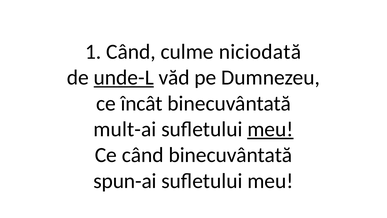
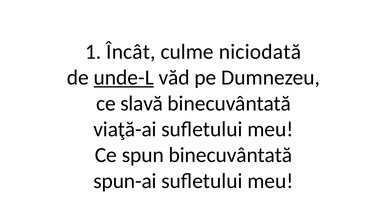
1 Când: Când -> Încât (131, 52)
încât: încât -> slavă (142, 103)
mult-ai: mult-ai -> viaţă-ai (125, 129)
meu underline: present -> none (270, 129)
Ce când: când -> spun (143, 155)
